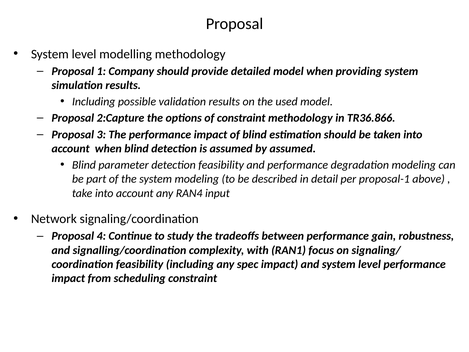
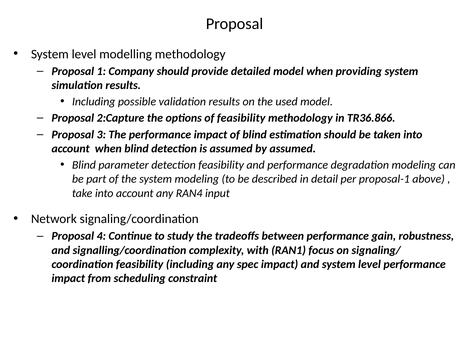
of constraint: constraint -> feasibility (241, 118)
